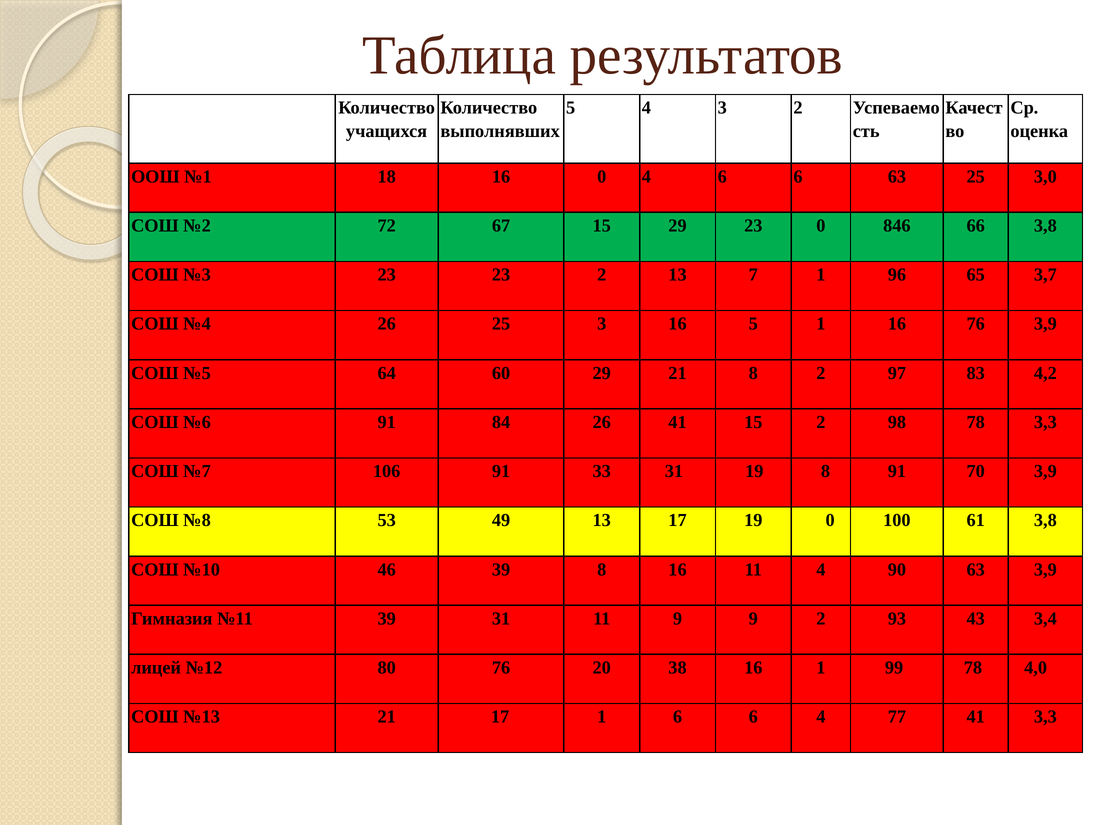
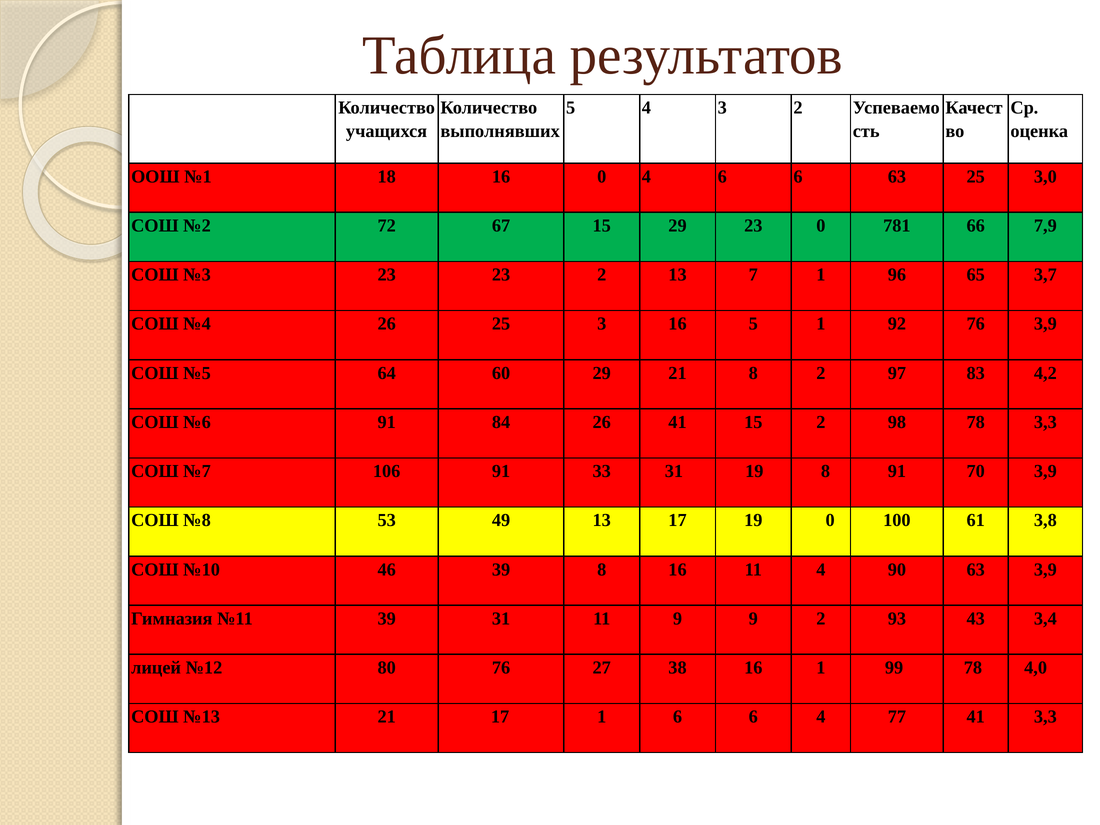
846: 846 -> 781 (897, 226)
66 3,8: 3,8 -> 7,9 (1045, 226)
1 16: 16 -> 92 (897, 324)
20: 20 -> 27 (602, 668)
